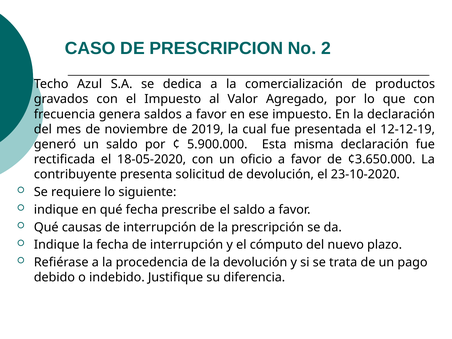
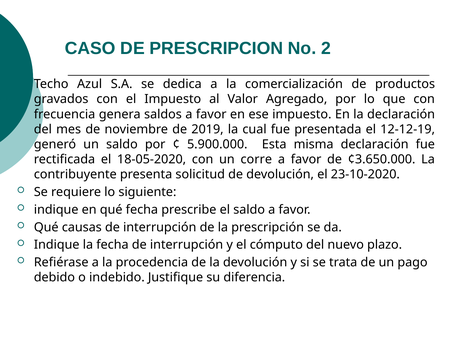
oficio: oficio -> corre (256, 159)
